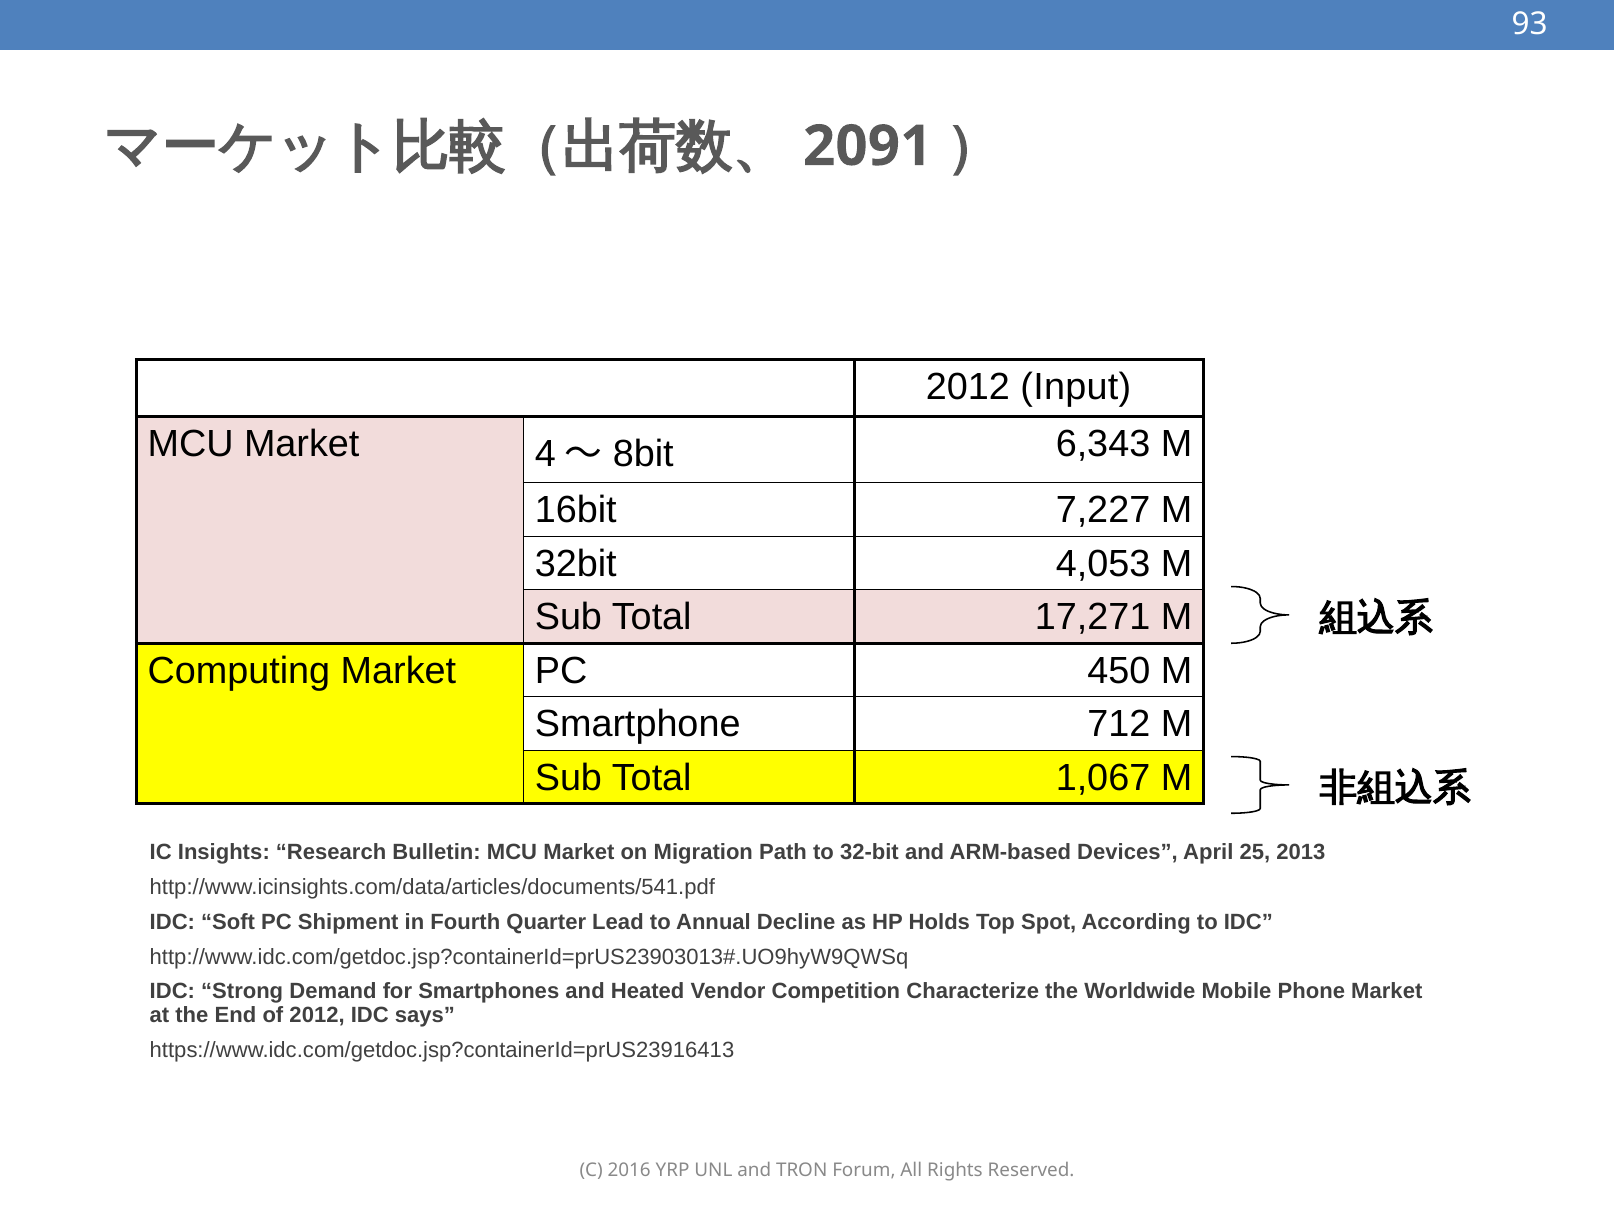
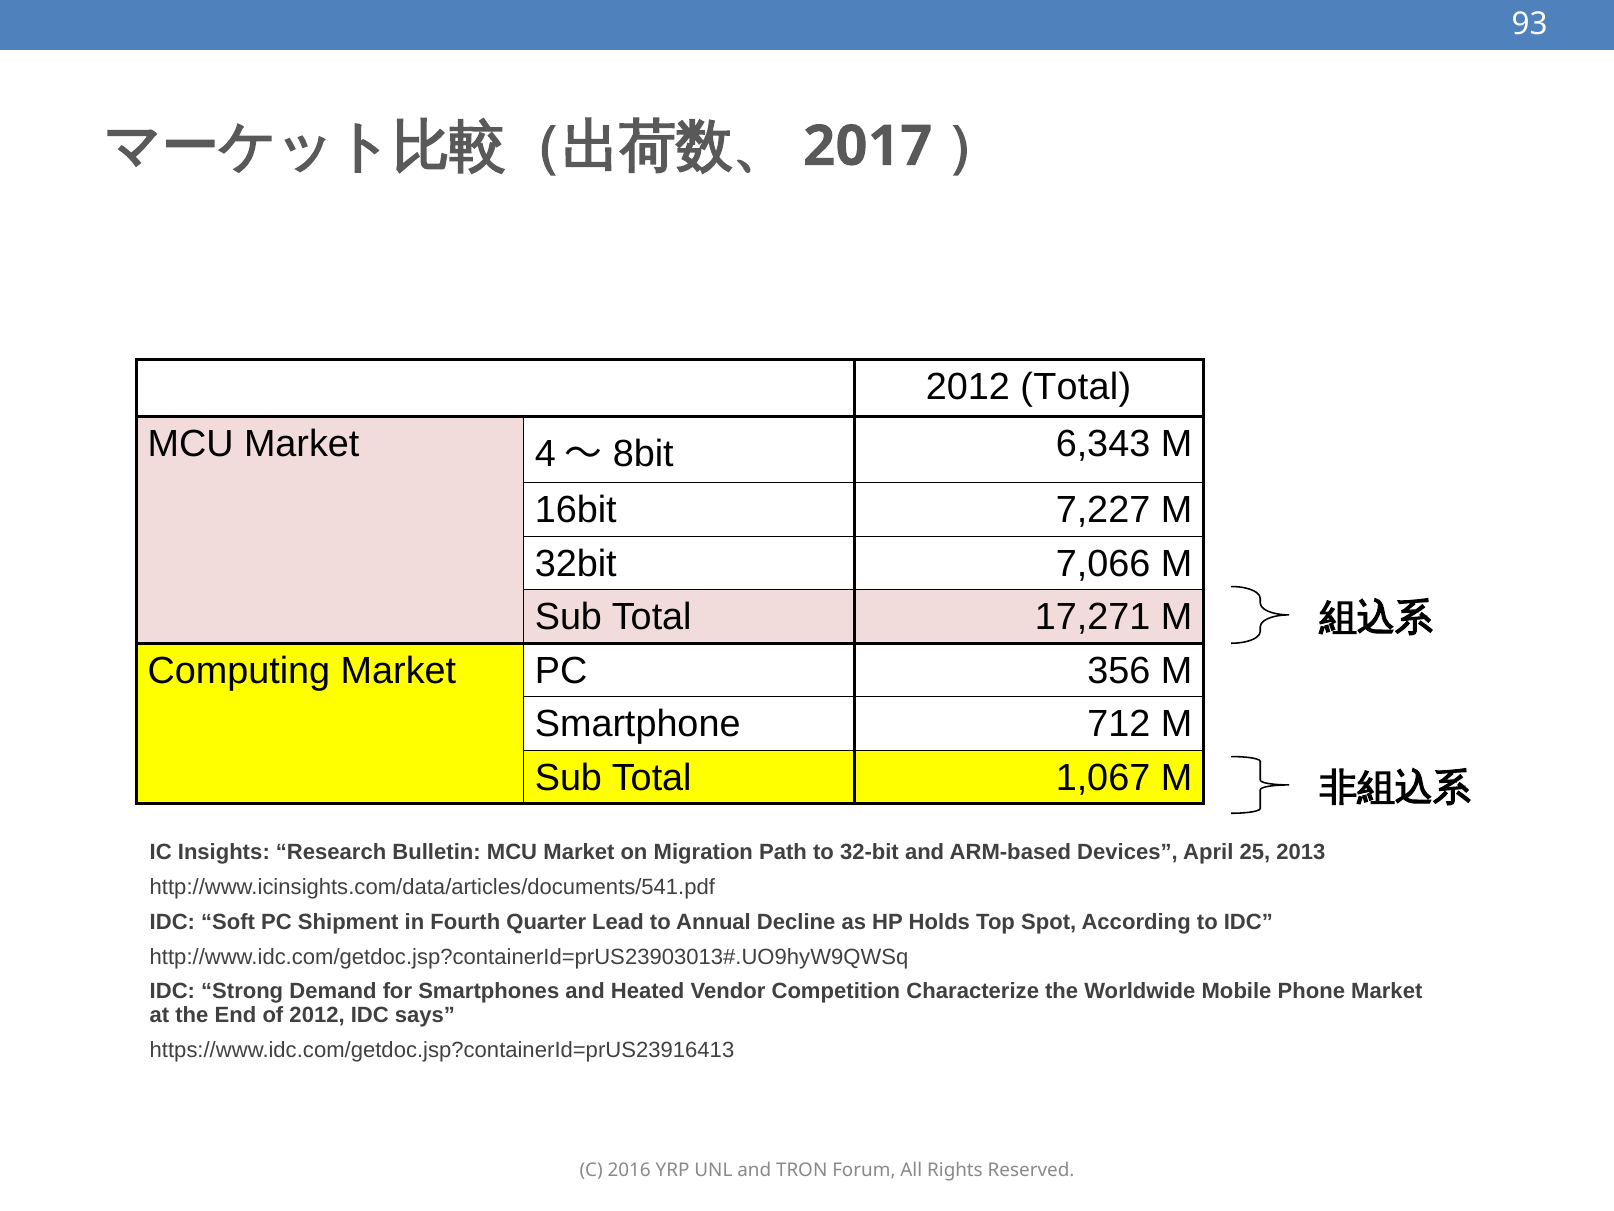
2091: 2091 -> 2017 (868, 146)
2012 Input: Input -> Total (1076, 387)
4,053: 4,053 -> 7,066 (1103, 564)
450: 450 -> 356 (1119, 671)
